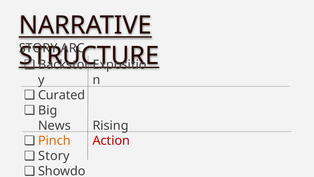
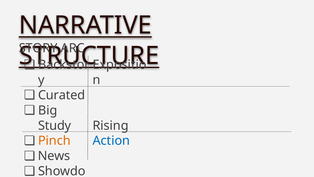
News: News -> Study (55, 125)
Action colour: red -> blue (111, 141)
Story: Story -> News (54, 156)
